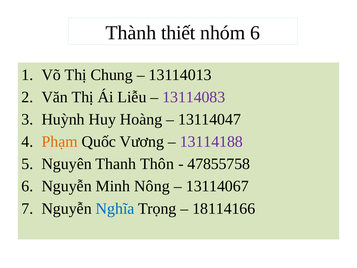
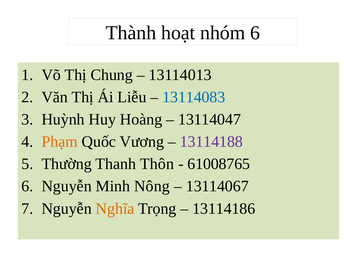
thiết: thiết -> hoạt (178, 33)
13114083 colour: purple -> blue (194, 97)
Nguyên: Nguyên -> Thường (67, 164)
47855758: 47855758 -> 61008765 (219, 164)
Nghĩa colour: blue -> orange (115, 208)
18114166: 18114166 -> 13114186 (224, 208)
